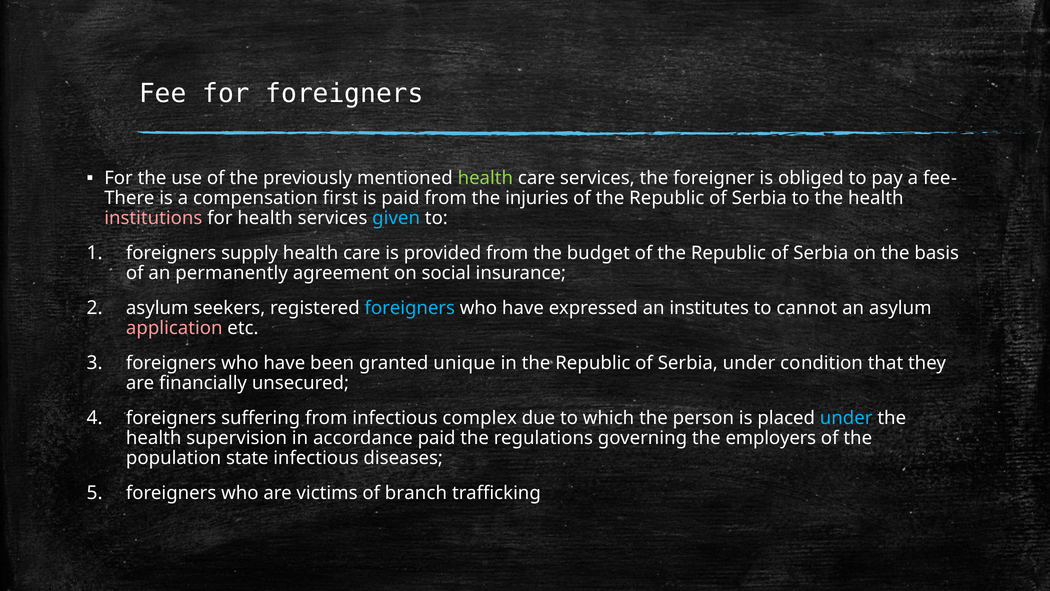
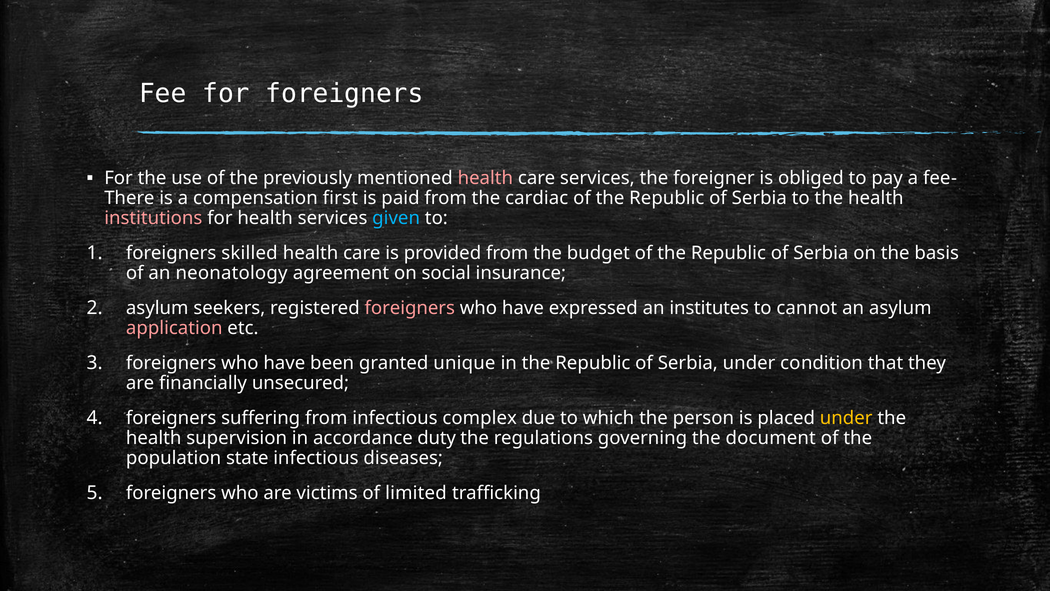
health colour: light green -> pink (485, 178)
injuries: injuries -> cardiac (537, 198)
supply: supply -> skilled (249, 253)
permanently: permanently -> neonatology (232, 273)
foreigners colour: light blue -> pink (410, 308)
under colour: light blue -> yellow (846, 418)
accordance paid: paid -> duty (437, 438)
employers: employers -> document (771, 438)
branch: branch -> limited (416, 493)
